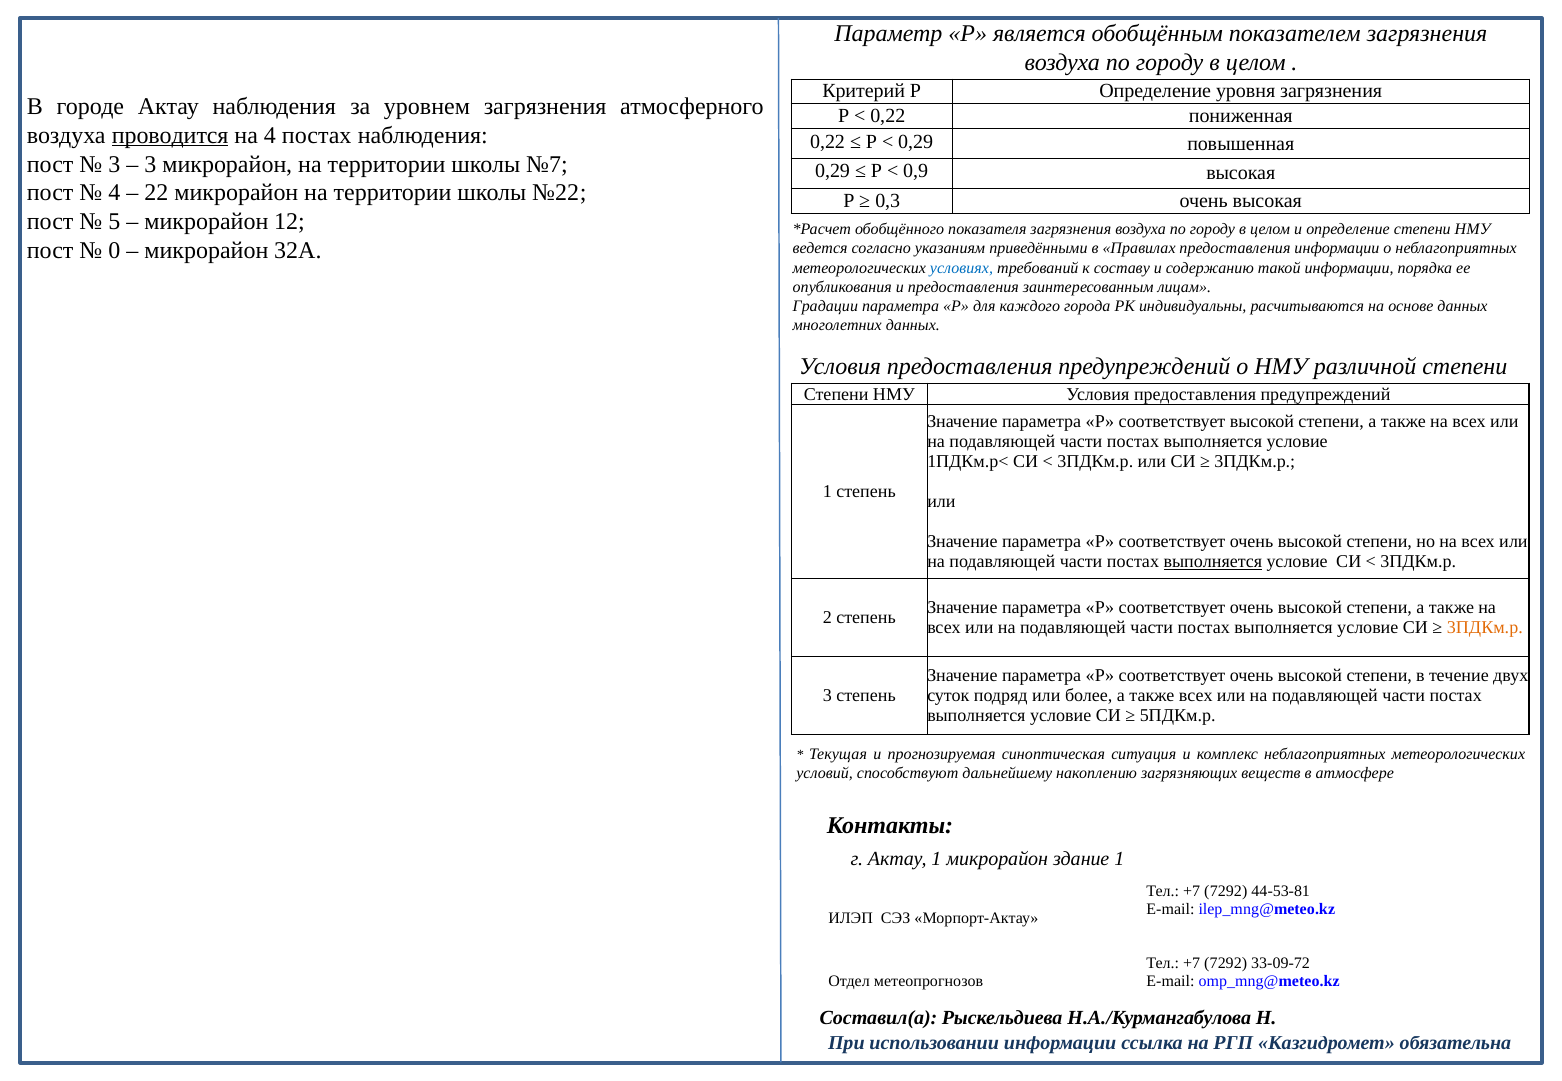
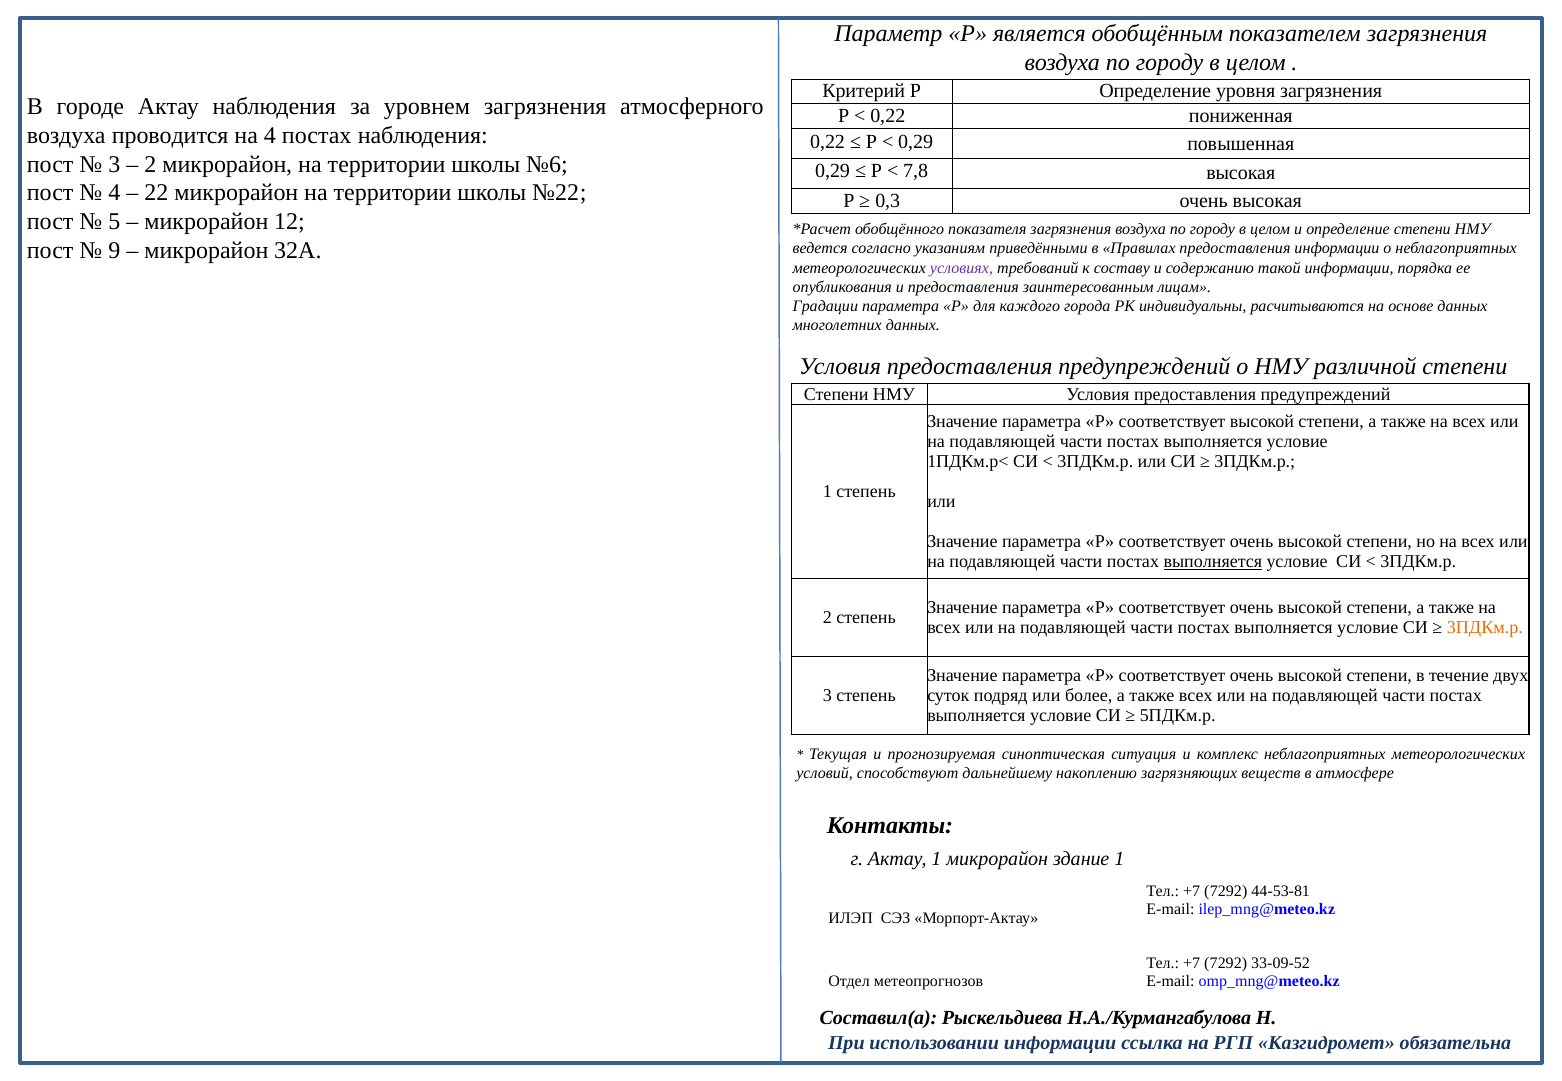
проводится underline: present -> none (170, 135)
3: 3 -> 2 (150, 164)
№7: №7 -> №6 (547, 164)
0,9: 0,9 -> 7,8 (916, 171)
0: 0 -> 9 (114, 251)
условиях colour: blue -> purple (961, 268)
33-09-72: 33-09-72 -> 33-09-52 (1281, 964)
